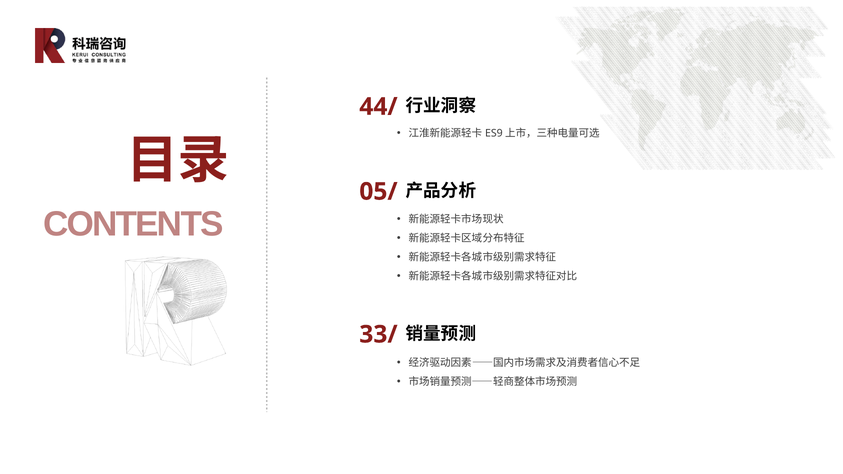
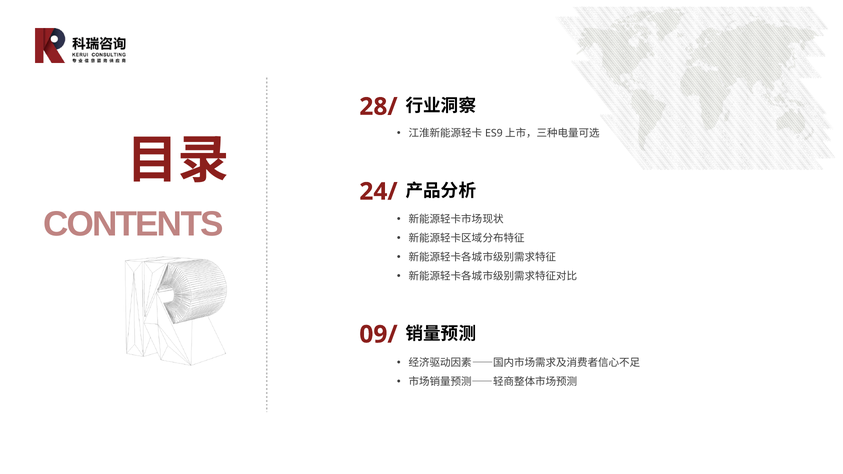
44/: 44/ -> 28/ (378, 107)
05/: 05/ -> 24/ (378, 192)
33/: 33/ -> 09/ (378, 335)
